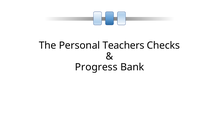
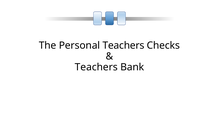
Progress: Progress -> Teachers (96, 67)
